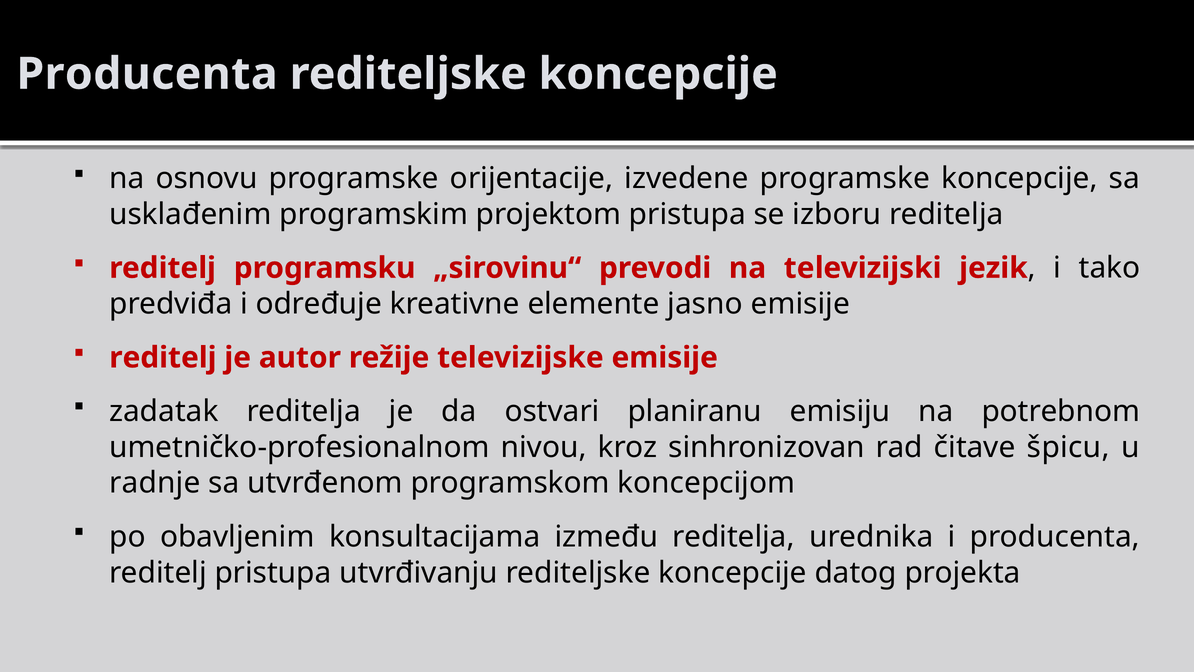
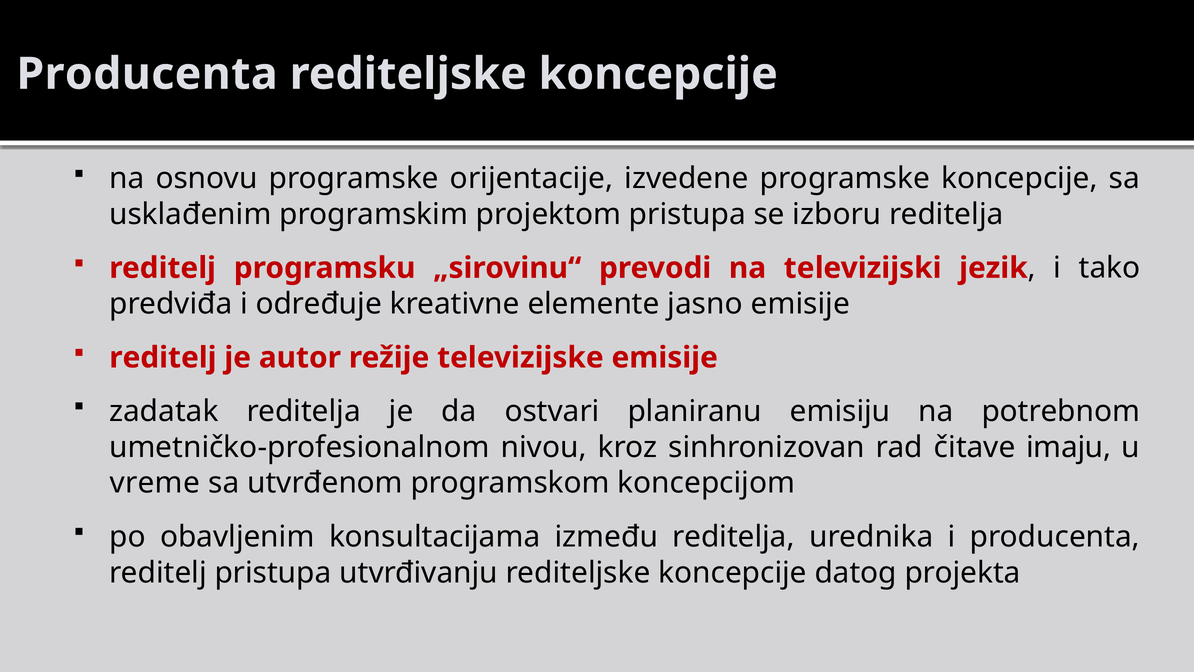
špicu: špicu -> imaju (1069, 447)
radnje: radnje -> vreme (155, 483)
